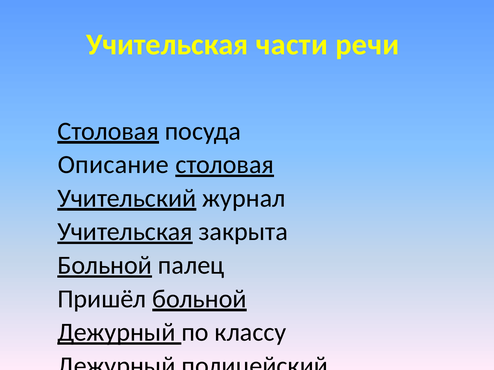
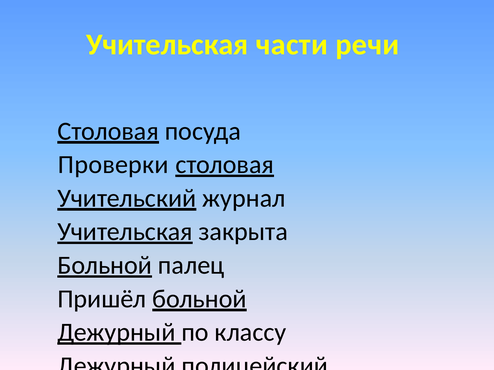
Описание: Описание -> Проверки (113, 165)
